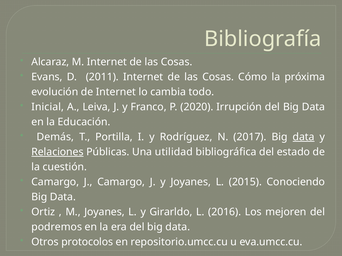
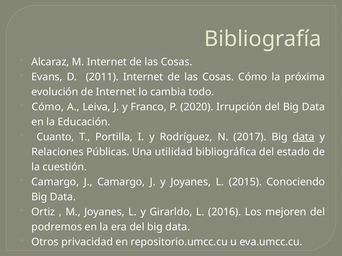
Inicial: Inicial -> Cómo (48, 107)
Demás: Demás -> Cuanto (55, 137)
Relaciones underline: present -> none (57, 152)
protocolos: protocolos -> privacidad (87, 242)
